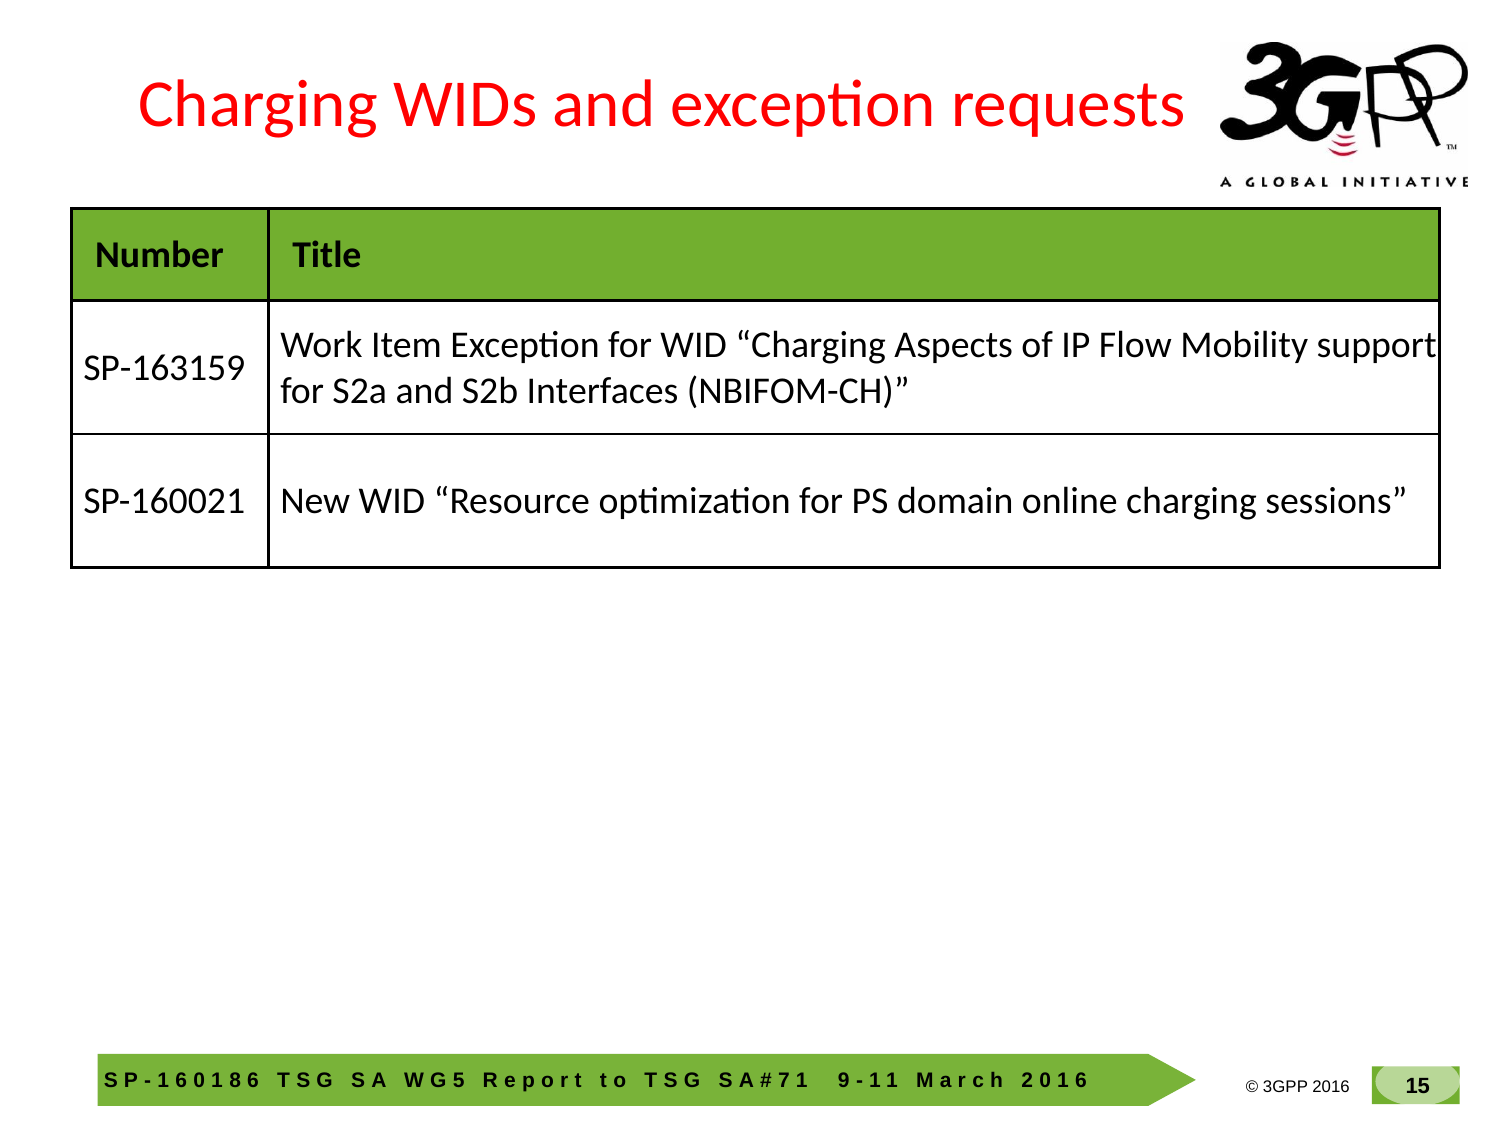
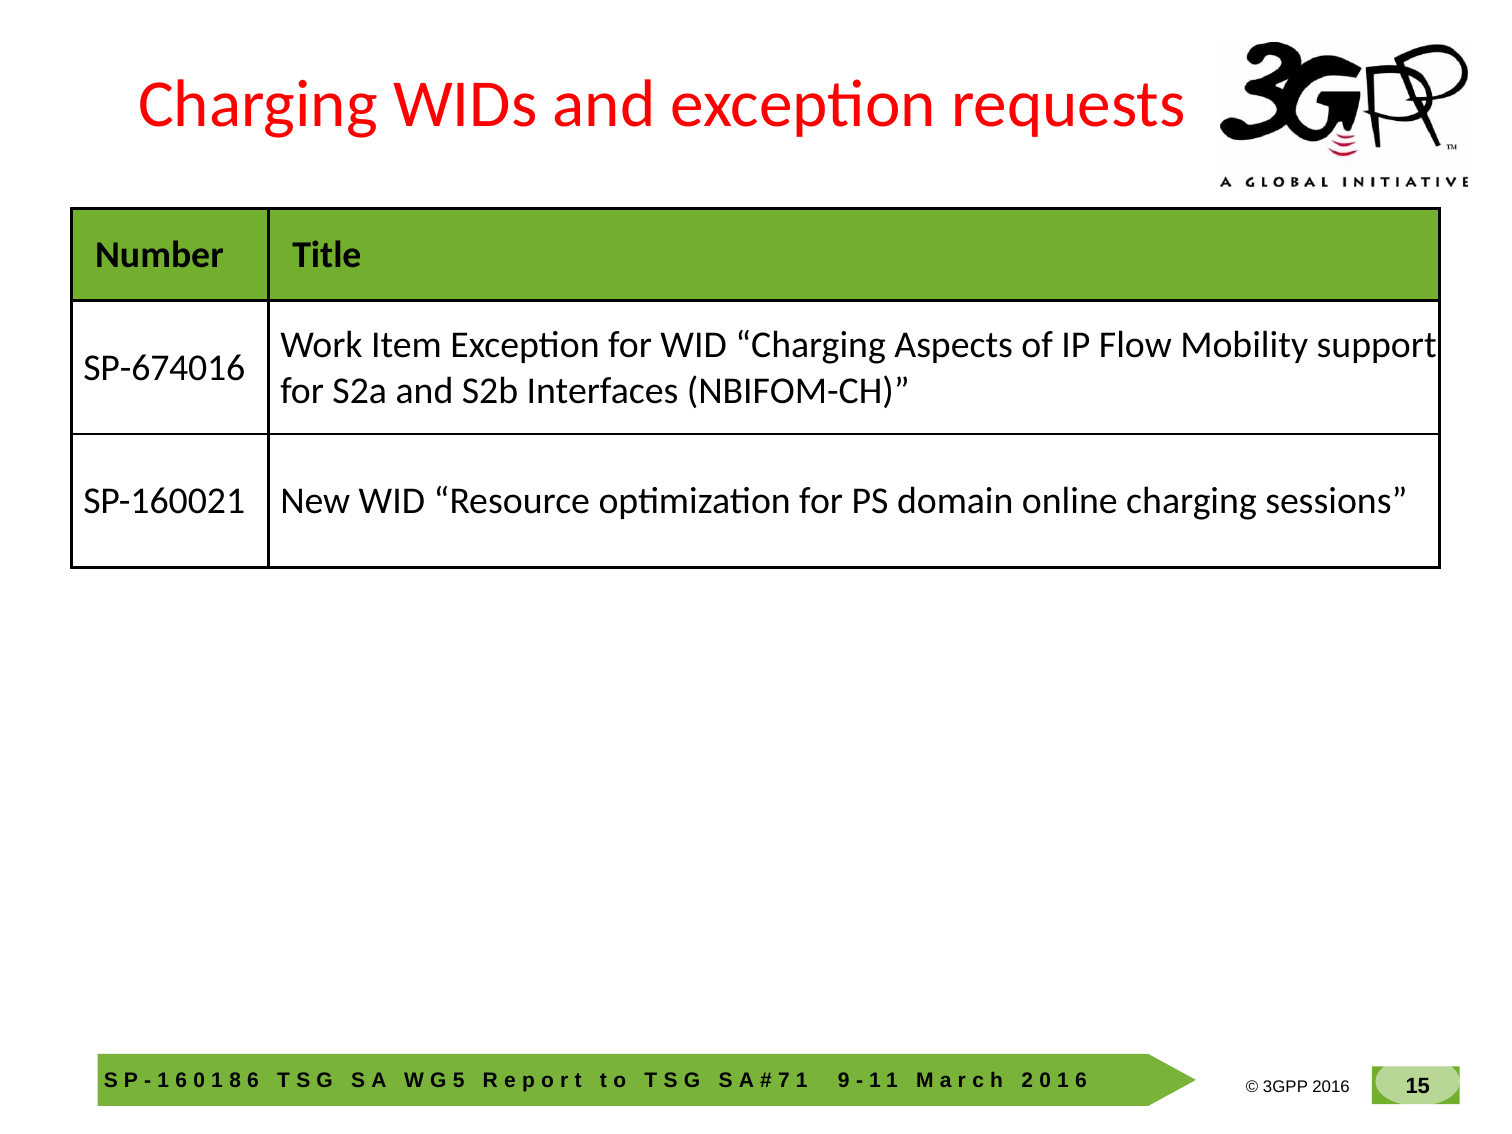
SP-163159: SP-163159 -> SP-674016 (164, 368)
